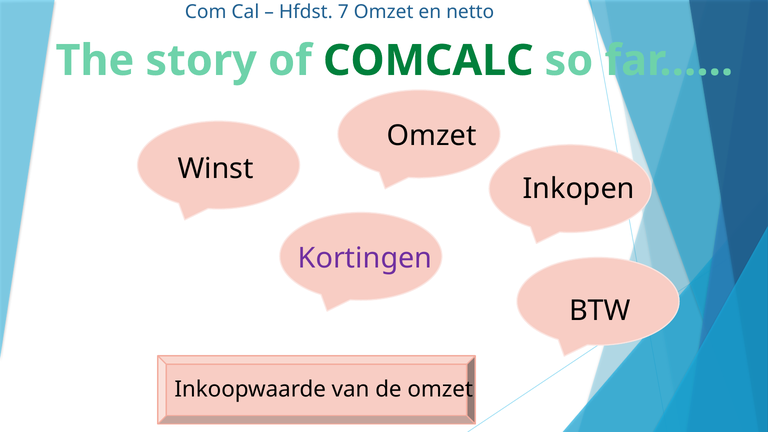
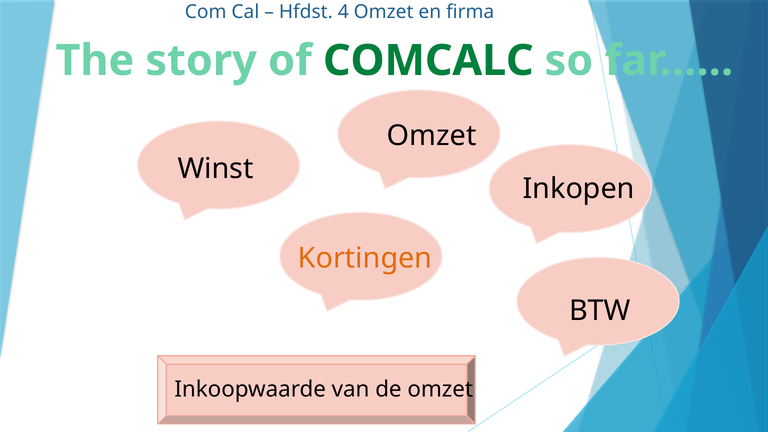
7: 7 -> 4 (343, 12)
netto: netto -> firma (470, 12)
Kortingen colour: purple -> orange (365, 258)
